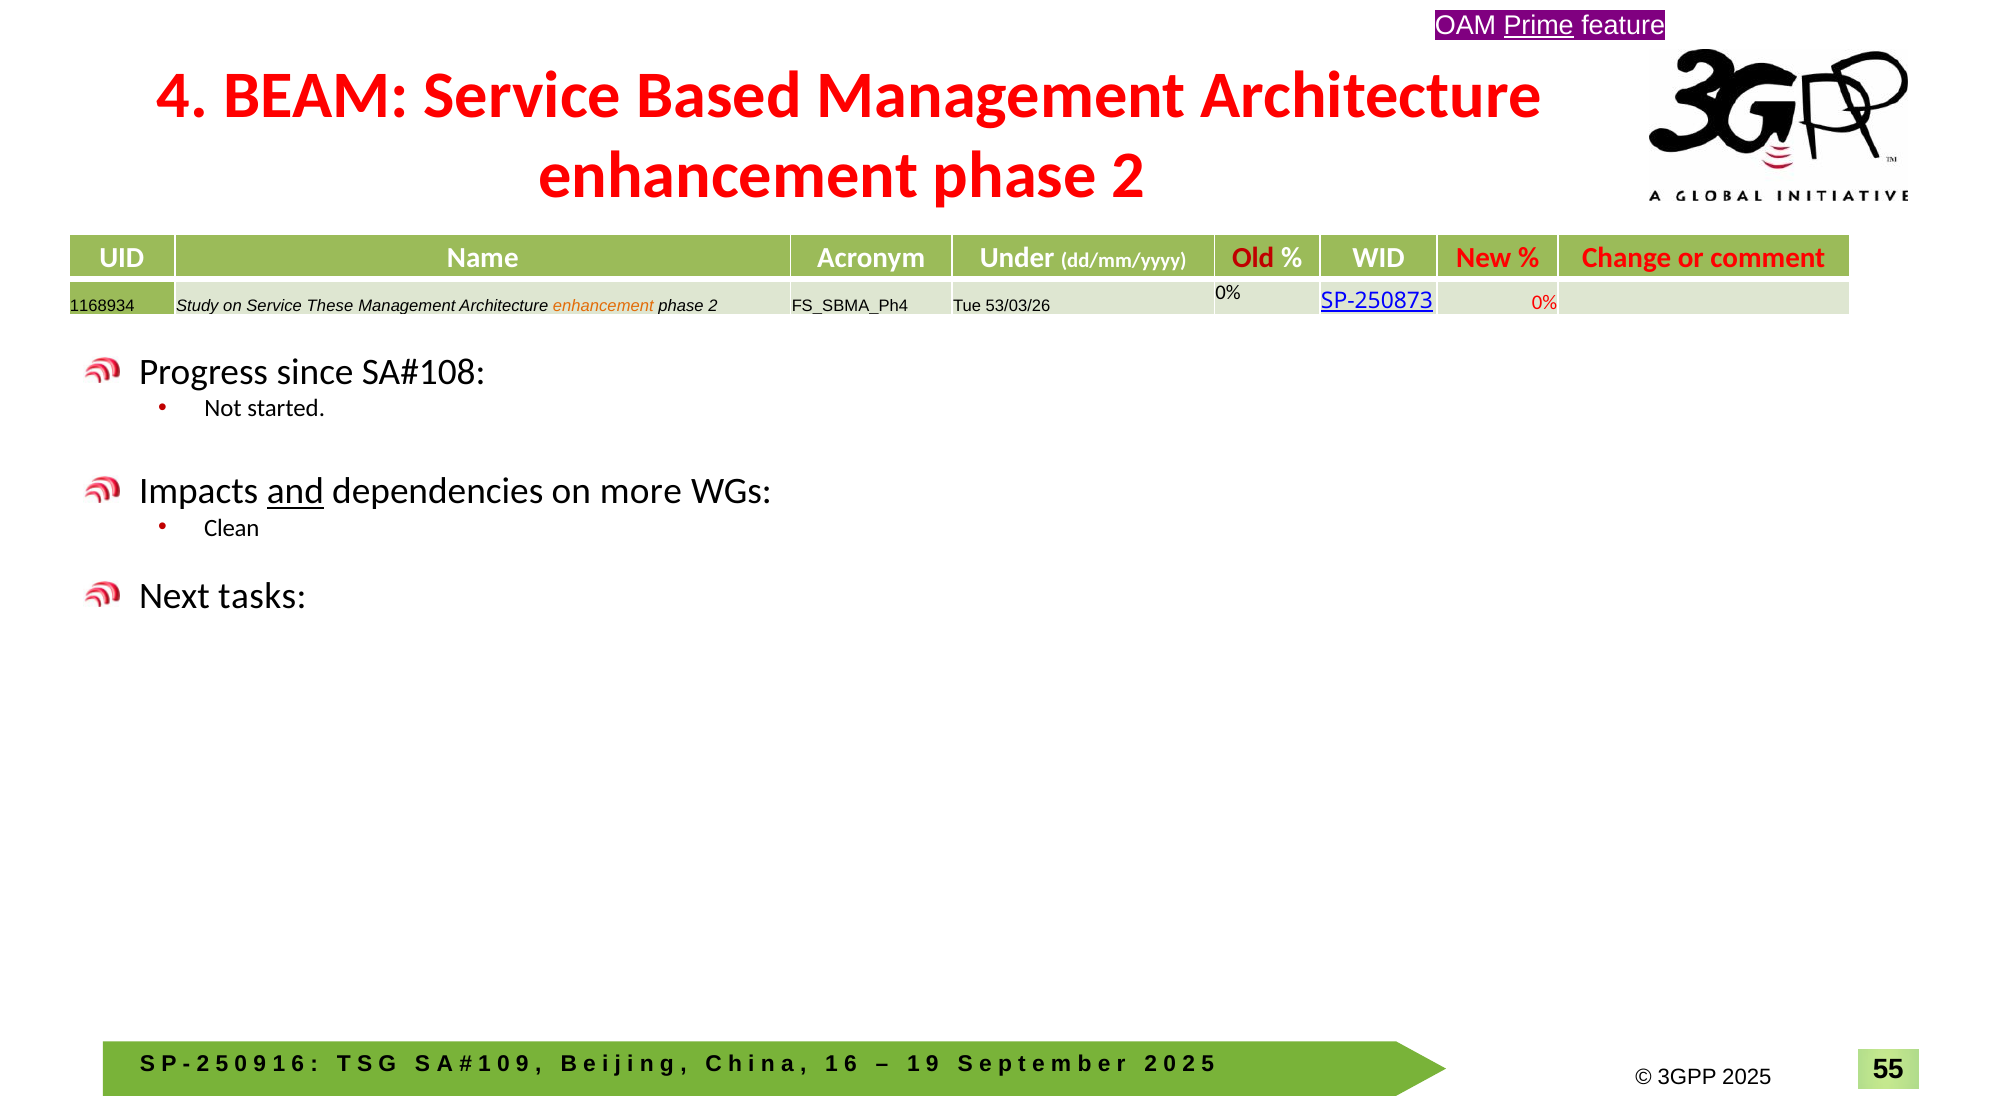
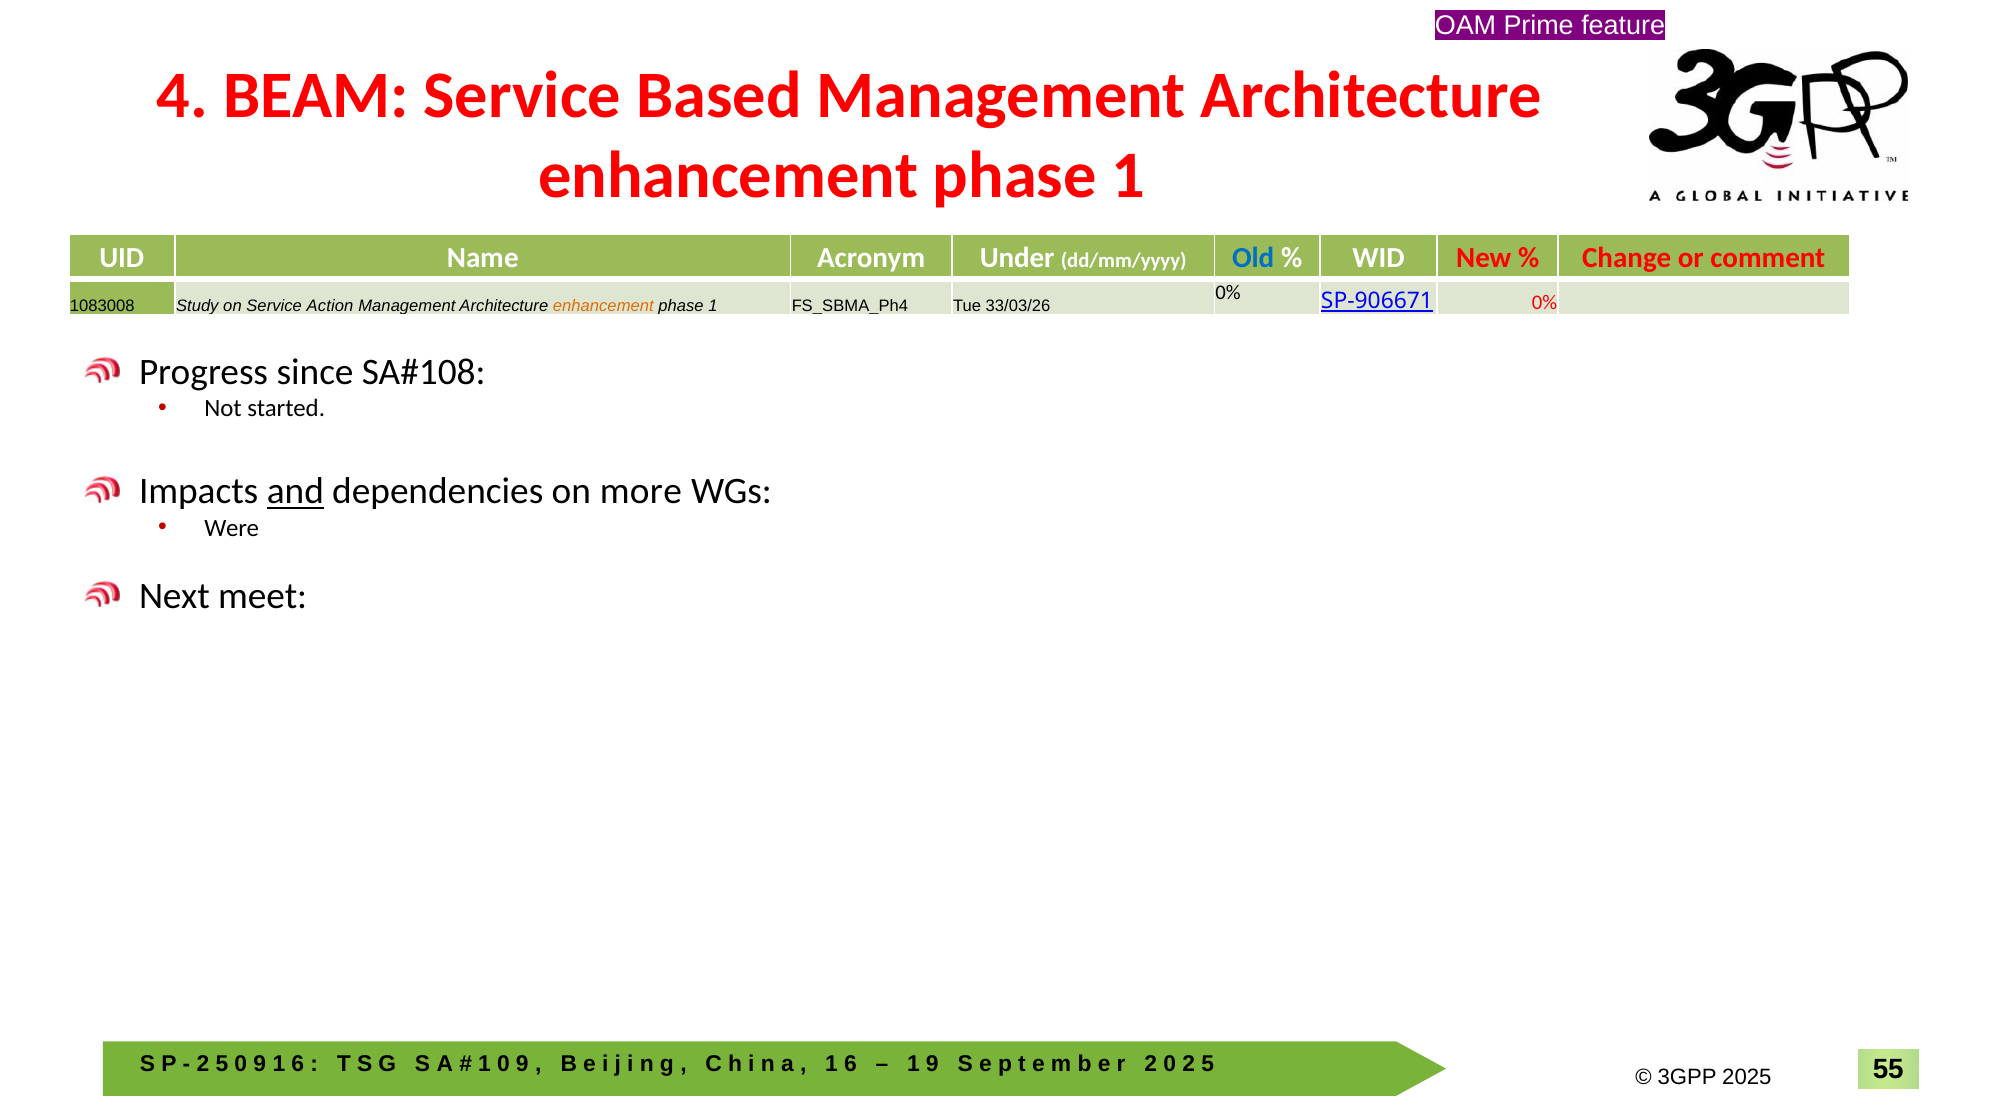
Prime underline: present -> none (1539, 25)
2: 2 -> 1 (1129, 175)
Old colour: red -> blue (1253, 258)
SP-250873: SP-250873 -> SP-906671 (1377, 301)
1168934: 1168934 -> 1083008 (102, 306)
These: These -> Action (330, 306)
2: 2 -> 1 (713, 306)
53/03/26: 53/03/26 -> 33/03/26 (1018, 306)
Clean: Clean -> Were (232, 528)
tasks: tasks -> meet (263, 596)
